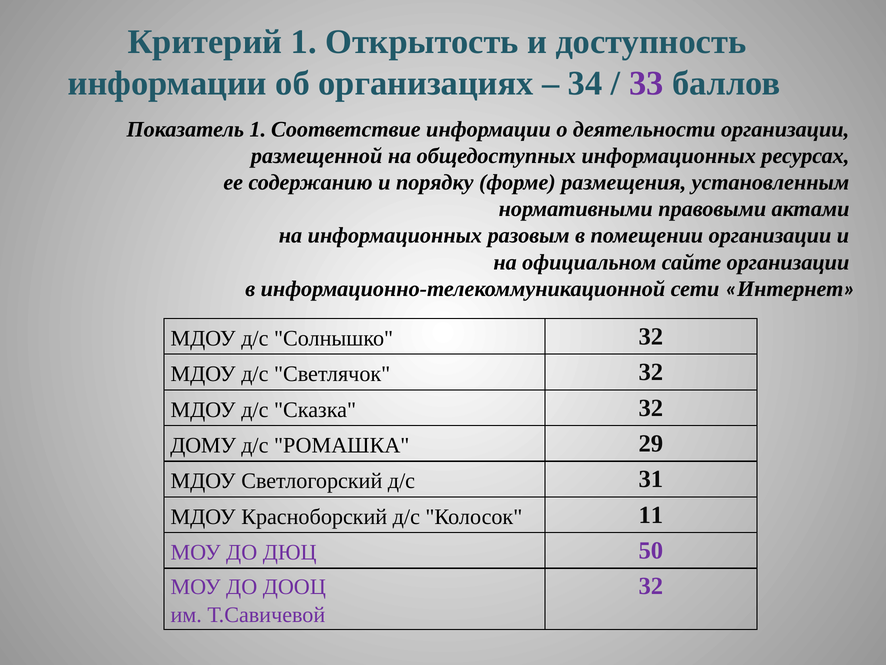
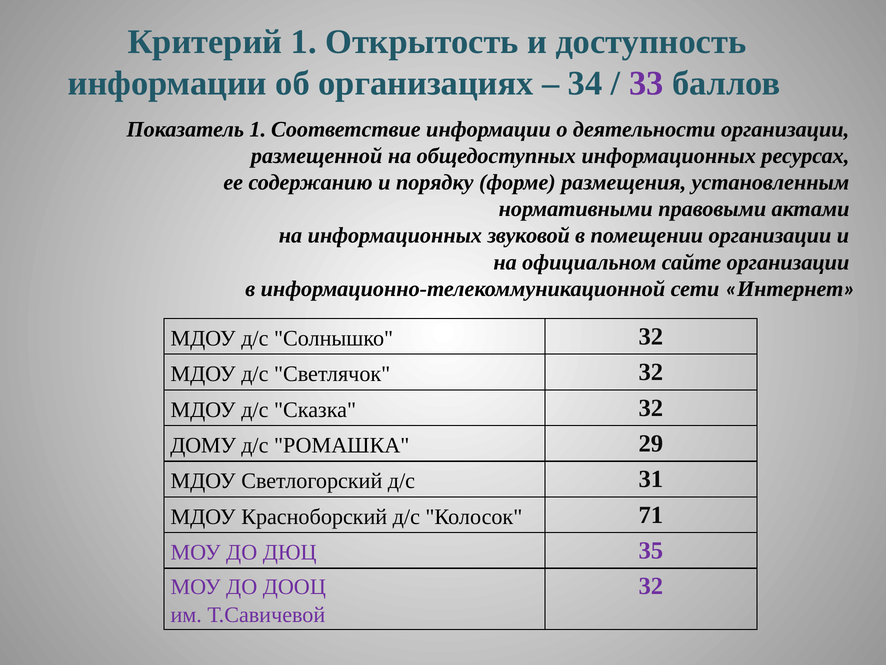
разовым: разовым -> звуковой (529, 236)
11: 11 -> 71 (651, 515)
50: 50 -> 35 (651, 550)
